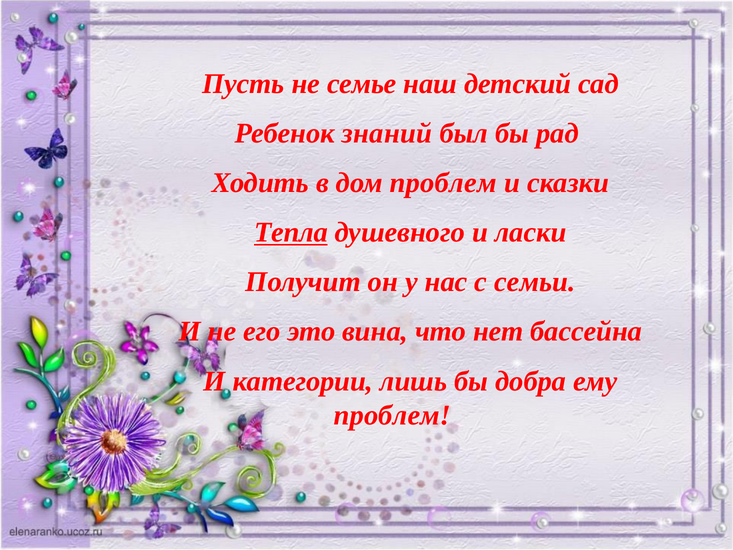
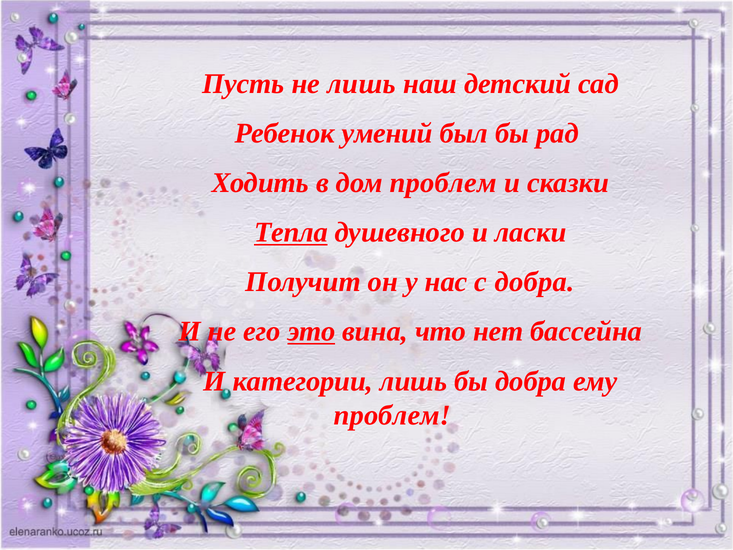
не семье: семье -> лишь (362, 84)
знаний: знаний -> умений (387, 133)
с семьи: семьи -> добра (535, 282)
это underline: none -> present (312, 331)
